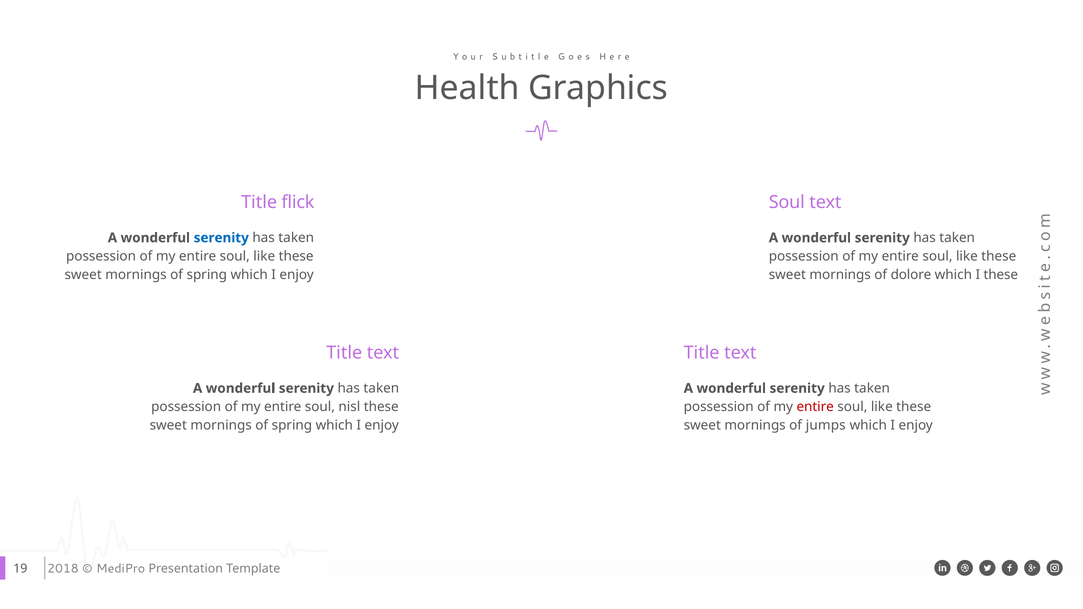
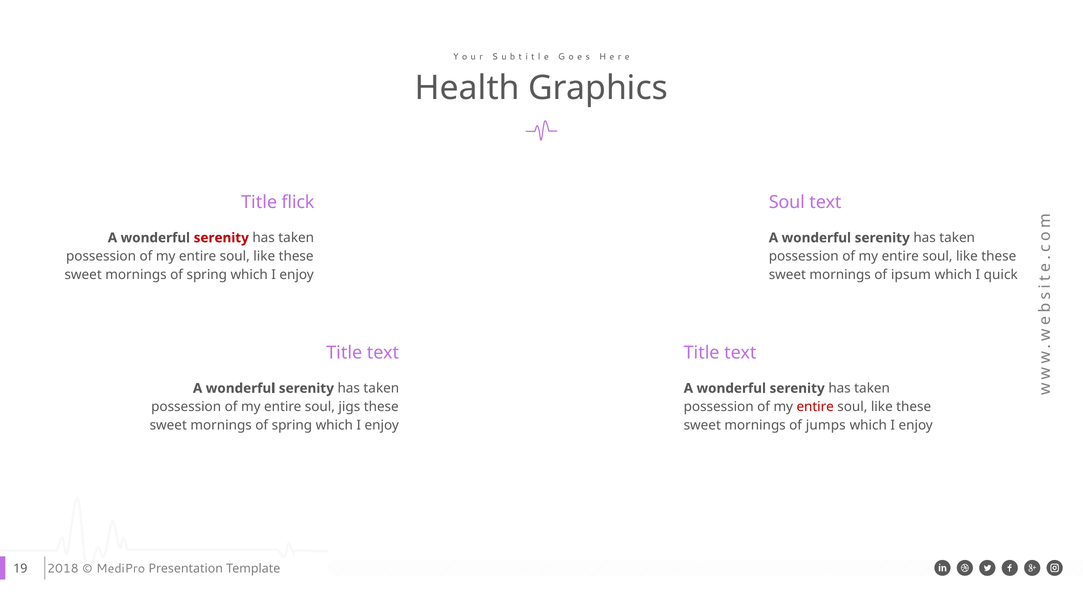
serenity colour: blue -> red (221, 238)
dolore: dolore -> ipsum (911, 275)
I these: these -> quick (1001, 275)
nisl: nisl -> jigs (349, 407)
